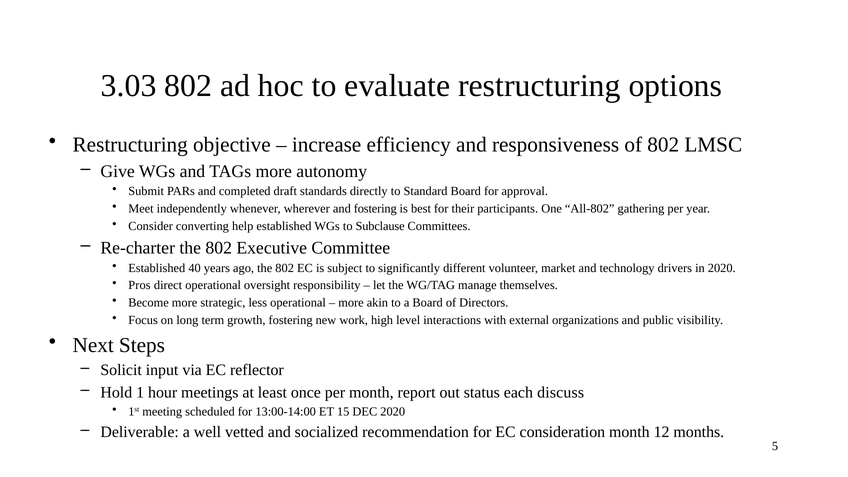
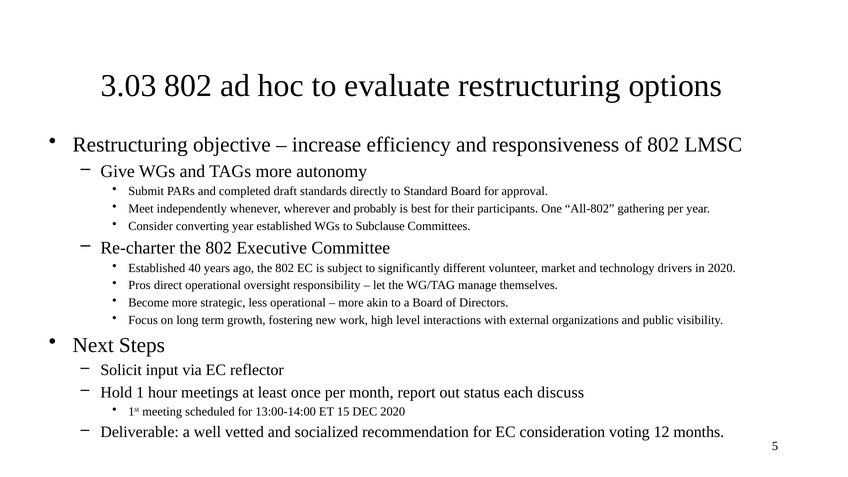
and fostering: fostering -> probably (375, 209)
converting help: help -> year (243, 226)
consideration month: month -> voting (629, 432)
